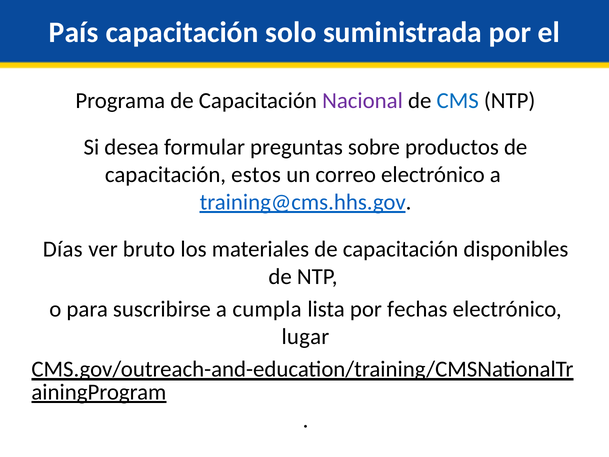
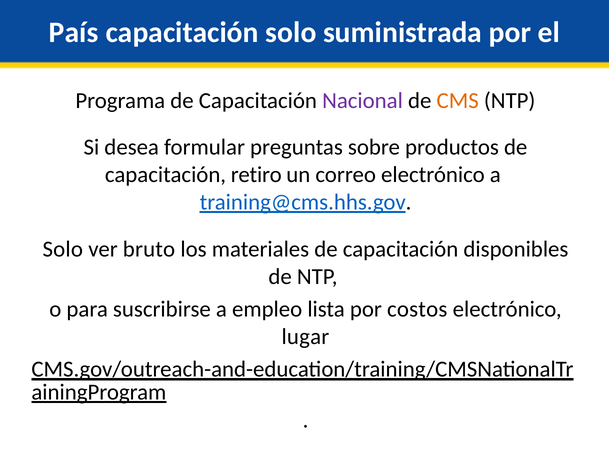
CMS colour: blue -> orange (458, 101)
estos: estos -> retiro (256, 175)
Días: Días -> Solo (63, 249)
cumpla: cumpla -> empleo (267, 309)
fechas: fechas -> costos (417, 309)
